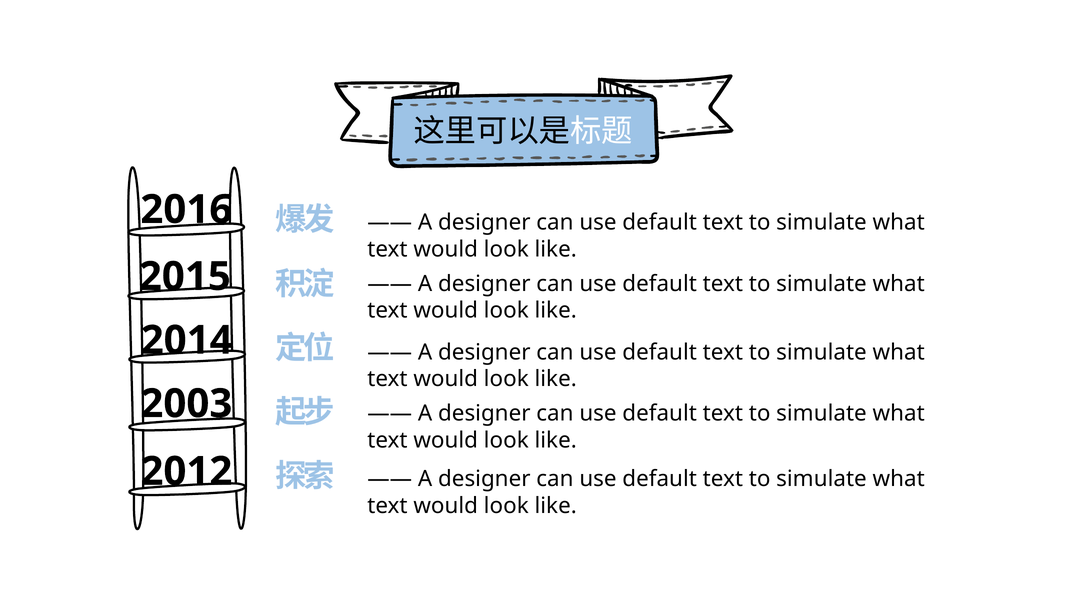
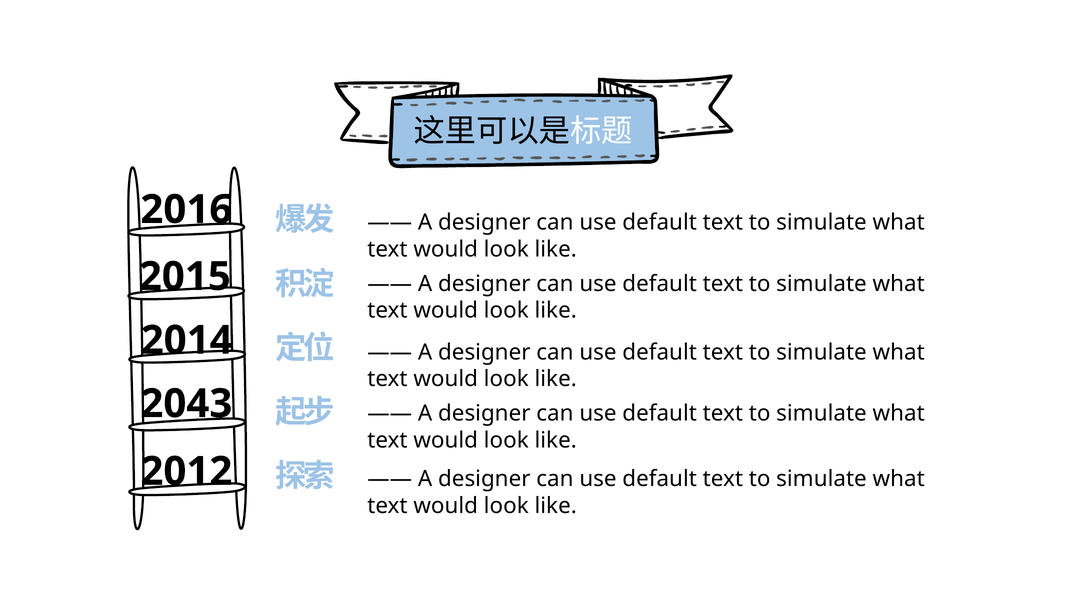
2003: 2003 -> 2043 (186, 404)
